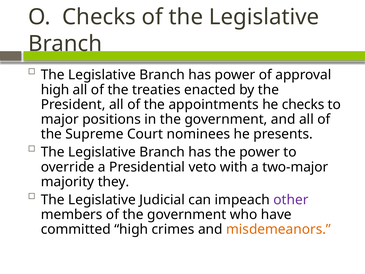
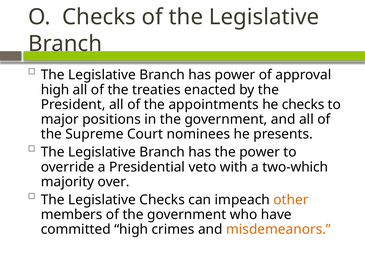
two-major: two-major -> two-which (295, 167)
they: they -> over (114, 182)
Legislative Judicial: Judicial -> Checks (162, 200)
other colour: purple -> orange (291, 200)
